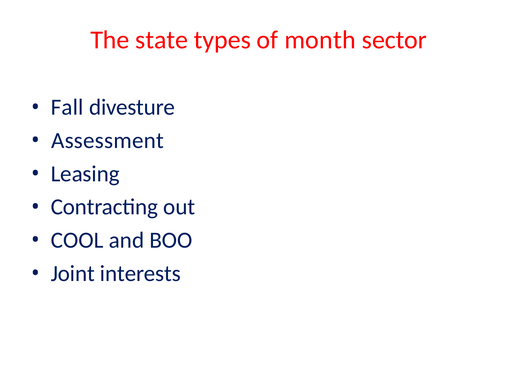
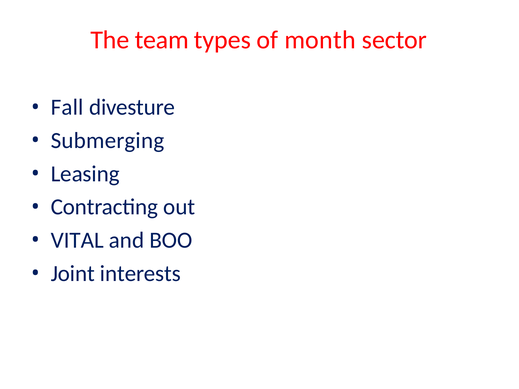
state: state -> team (162, 40)
Assessment: Assessment -> Submerging (107, 141)
COOL: COOL -> VITAL (77, 240)
